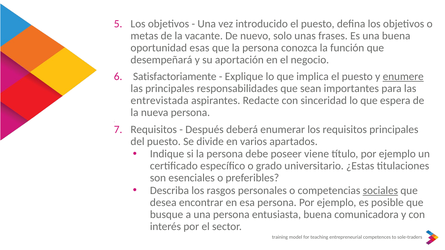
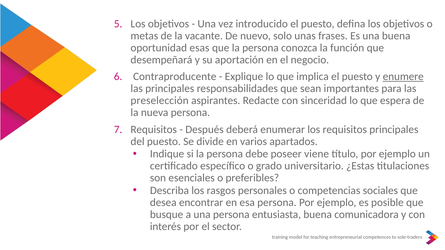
Satisfactoriamente: Satisfactoriamente -> Contraproducente (175, 77)
entrevistada: entrevistada -> preselección (160, 101)
sociales underline: present -> none (380, 191)
